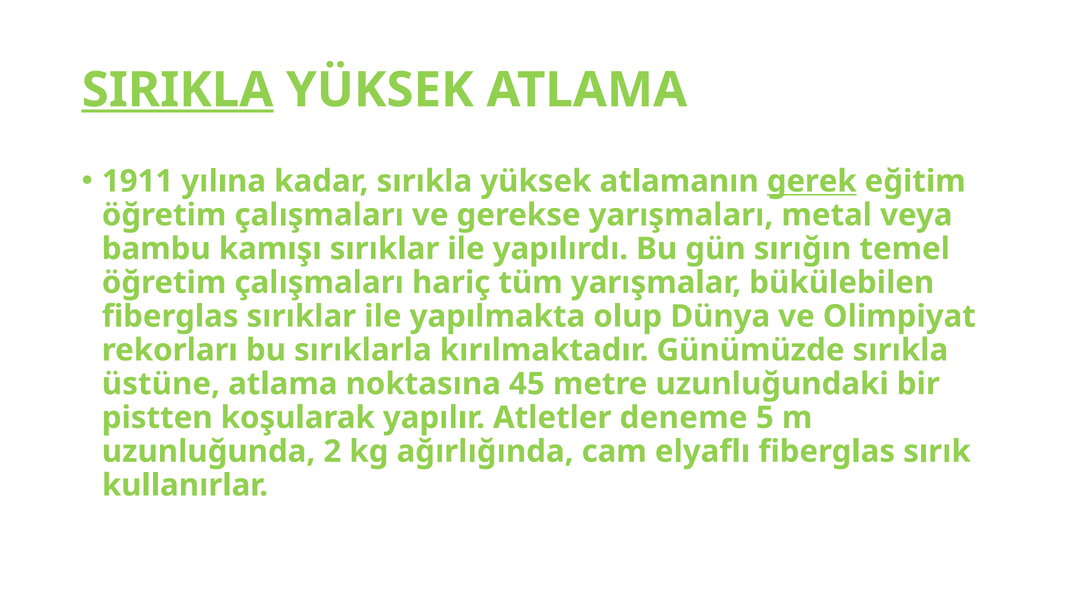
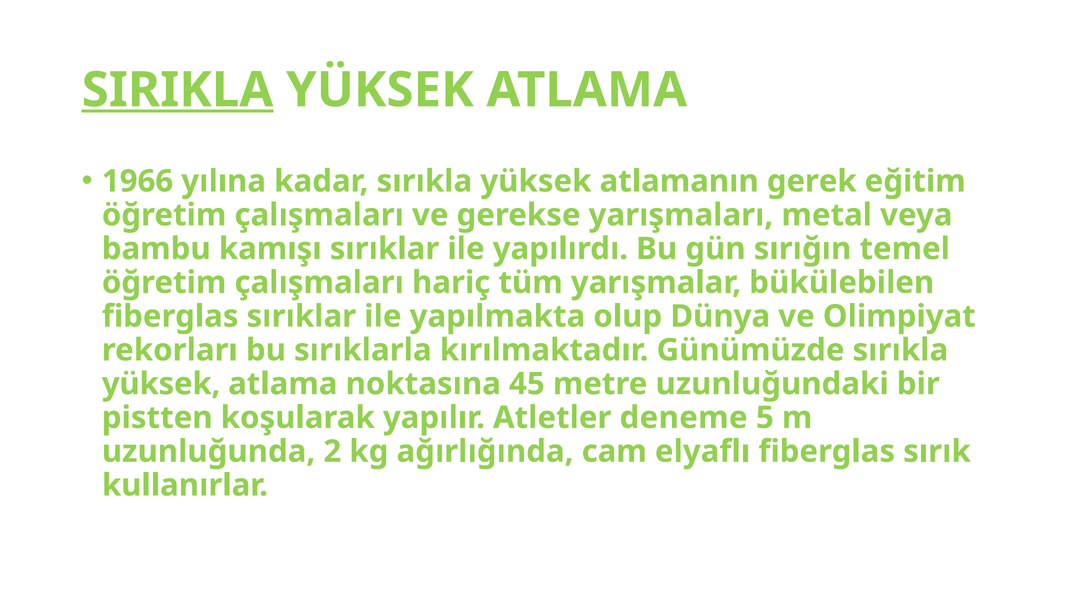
1911: 1911 -> 1966 (138, 181)
gerek underline: present -> none (812, 181)
üstüne: üstüne -> yüksek (161, 384)
